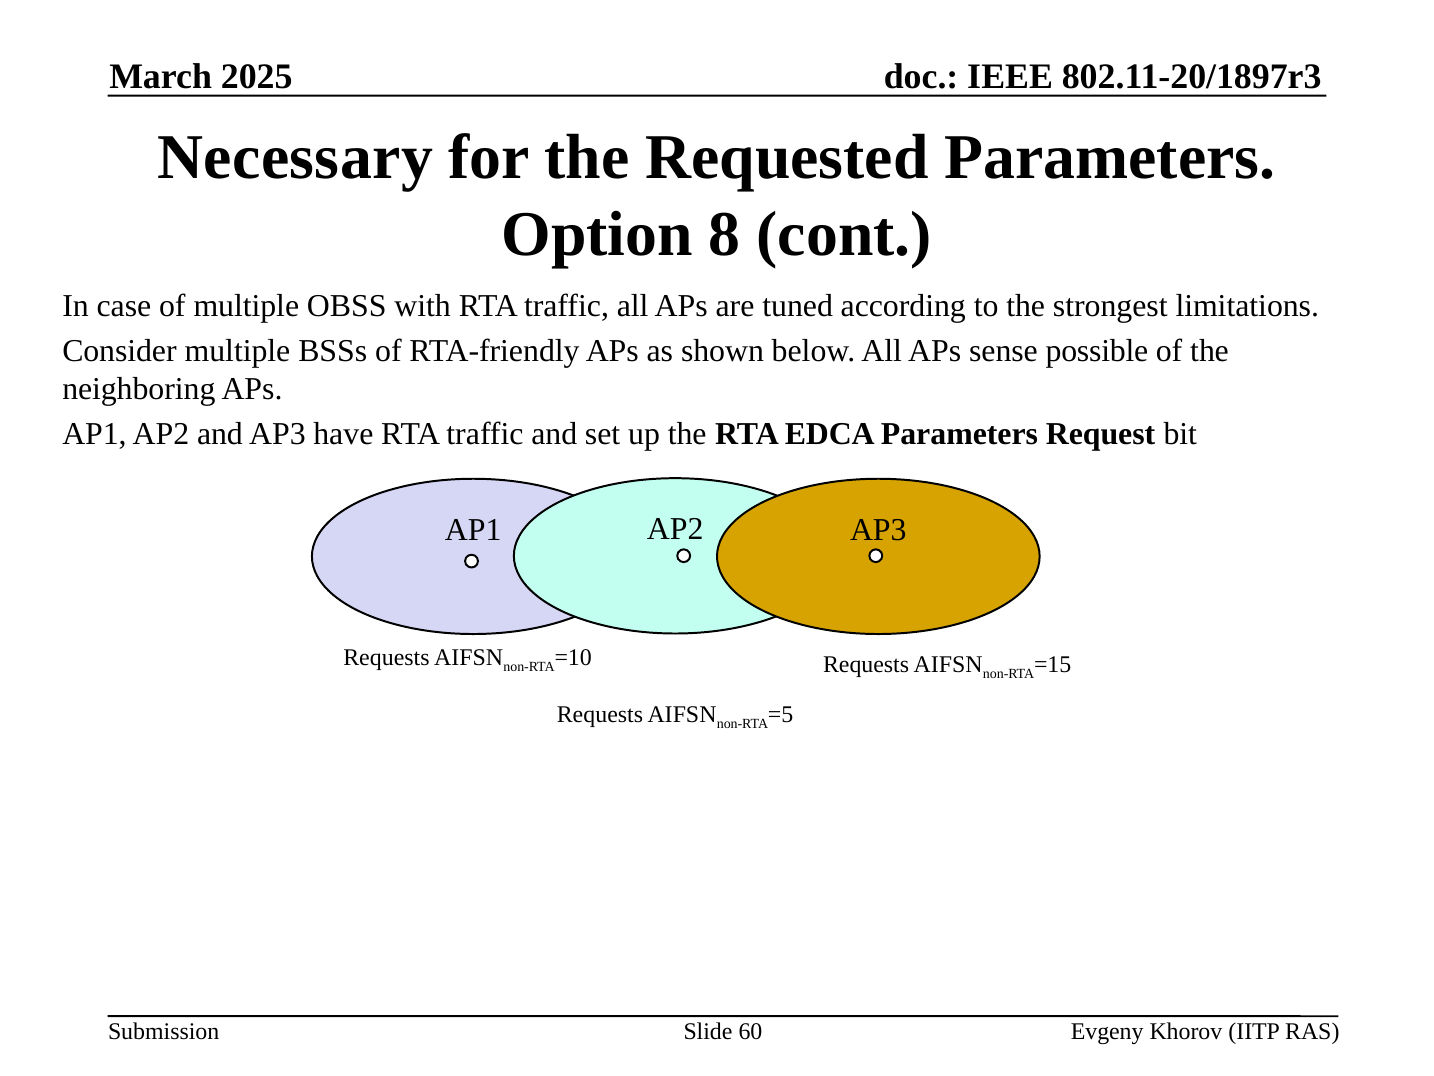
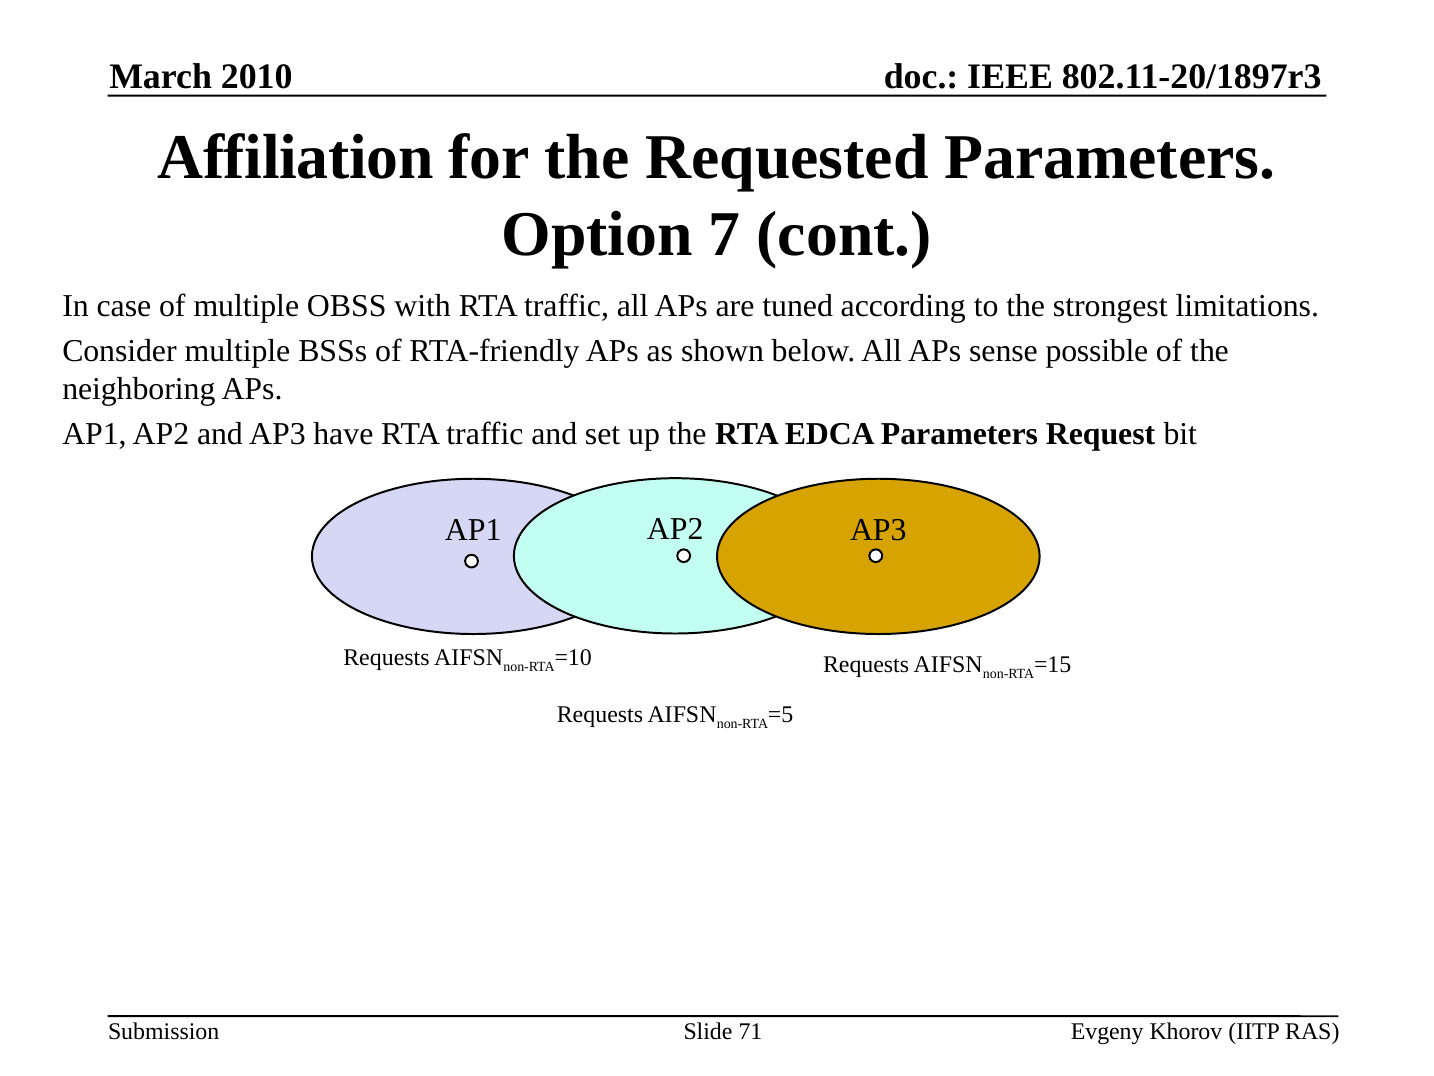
2025: 2025 -> 2010 (257, 77)
Necessary: Necessary -> Affiliation (296, 157)
8: 8 -> 7 (725, 234)
60: 60 -> 71 (750, 1031)
